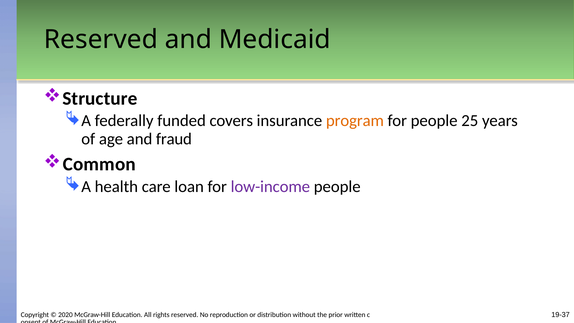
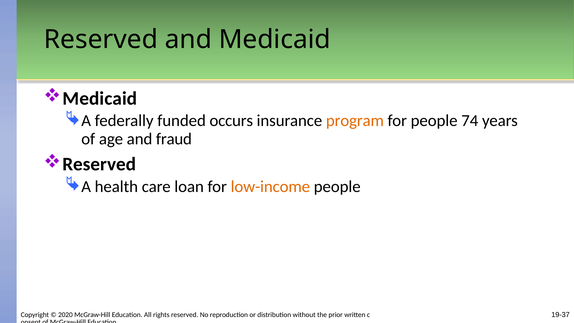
Structure: Structure -> Medicaid (100, 98)
covers: covers -> occurs (231, 121)
25: 25 -> 74 (470, 121)
Common: Common -> Reserved (99, 164)
low-income colour: purple -> orange (270, 187)
